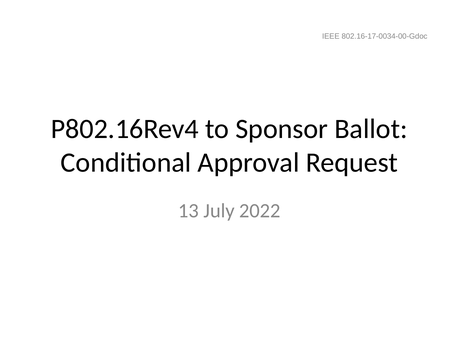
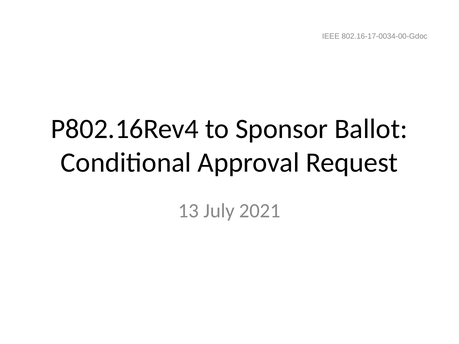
2022: 2022 -> 2021 (260, 211)
